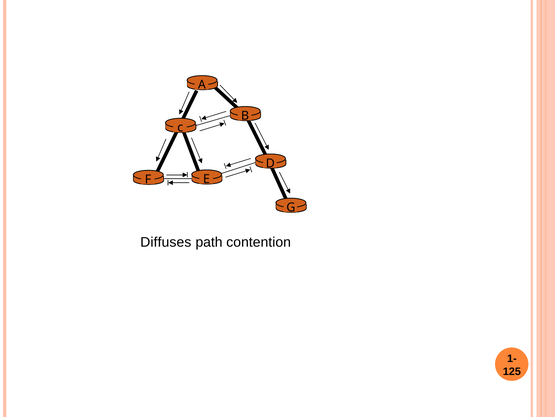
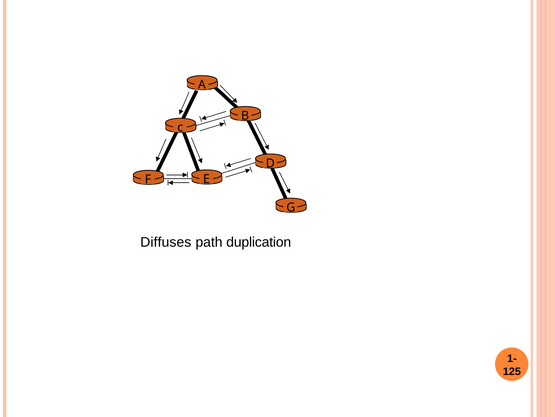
contention: contention -> duplication (259, 242)
